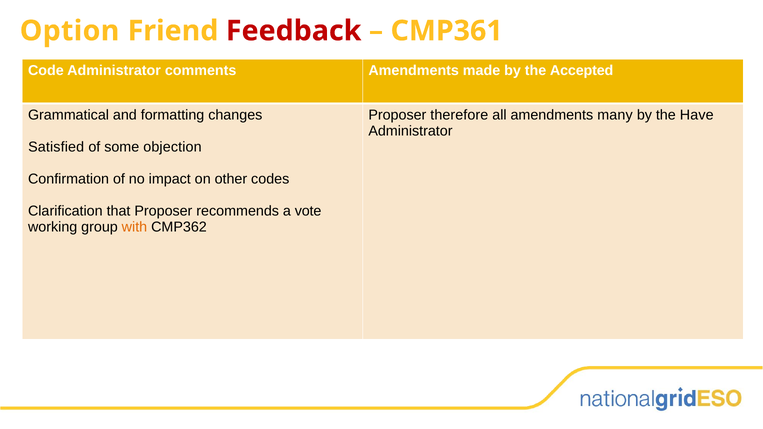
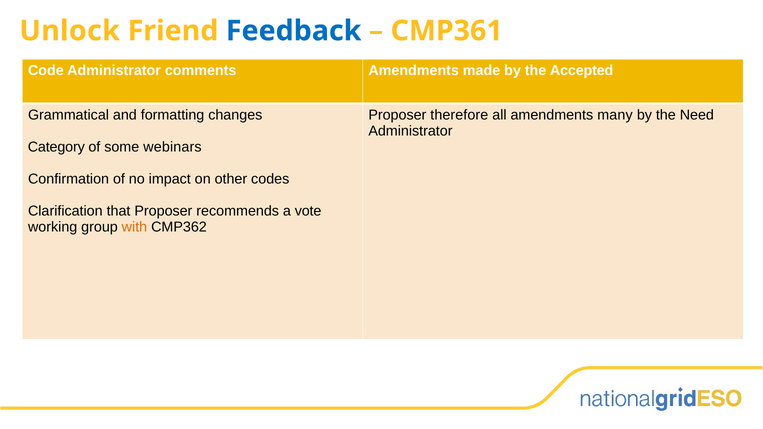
Option: Option -> Unlock (70, 31)
Feedback colour: red -> blue (294, 31)
Have: Have -> Need (697, 115)
Satisfied: Satisfied -> Category (56, 147)
objection: objection -> webinars (172, 147)
